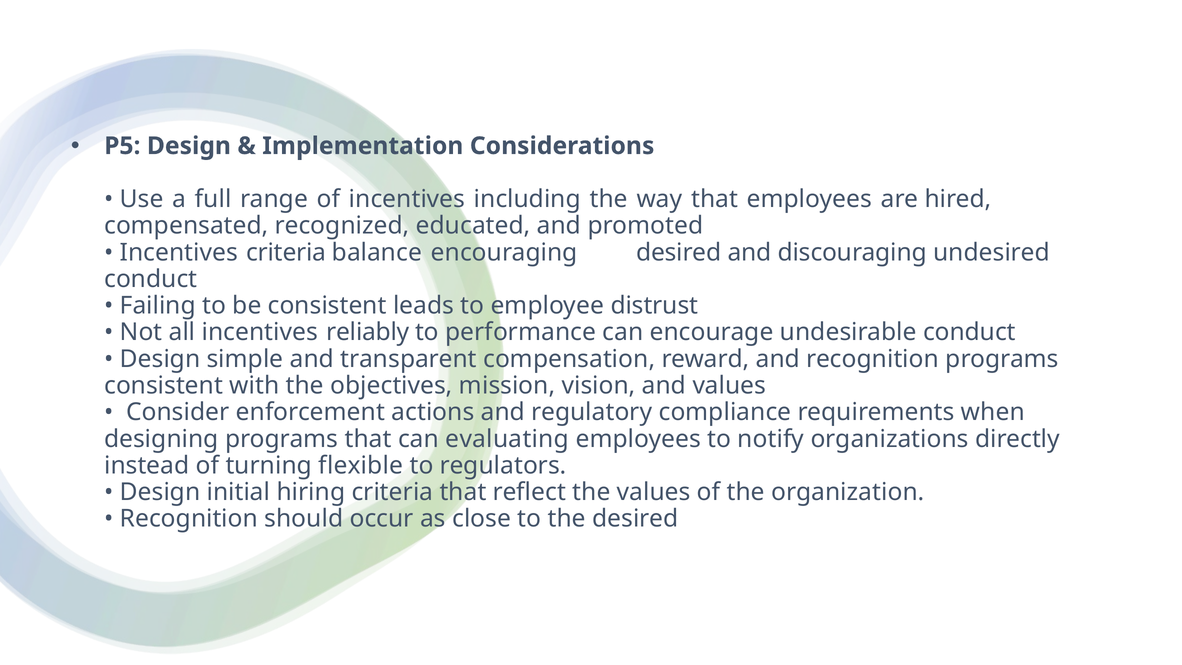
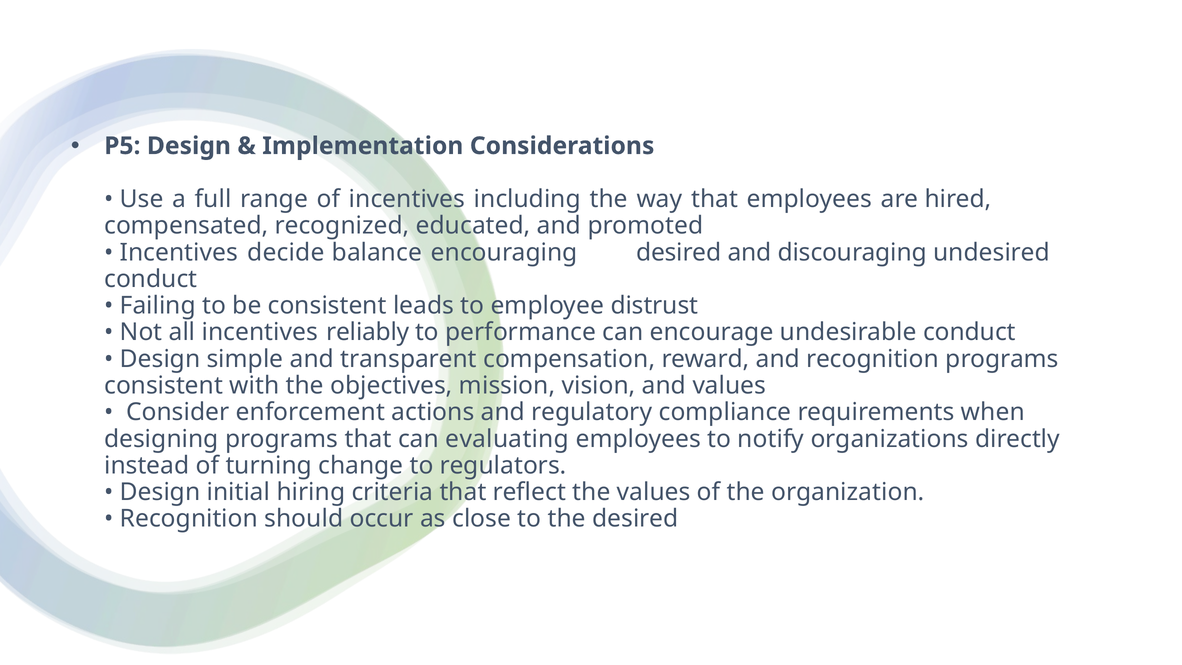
Incentives criteria: criteria -> decide (286, 252)
flexible: flexible -> change (361, 465)
